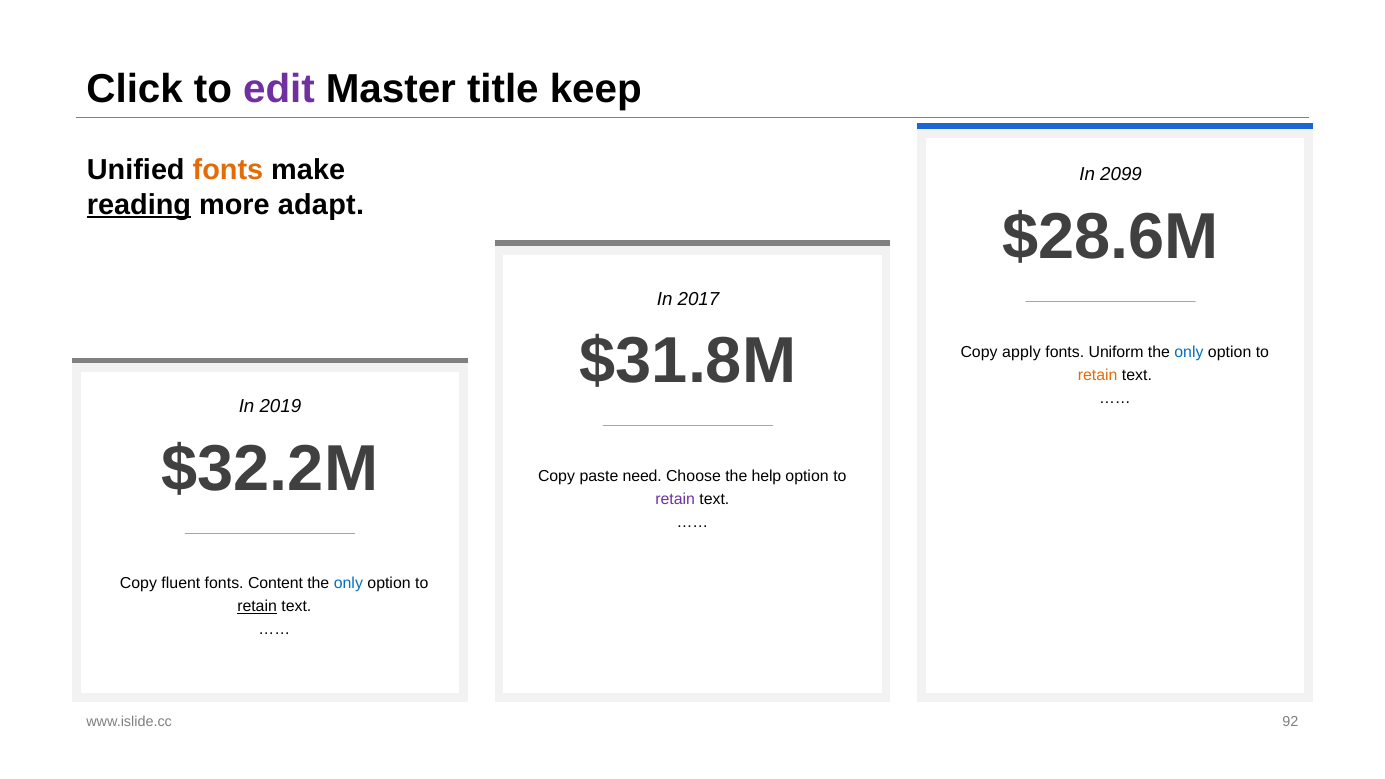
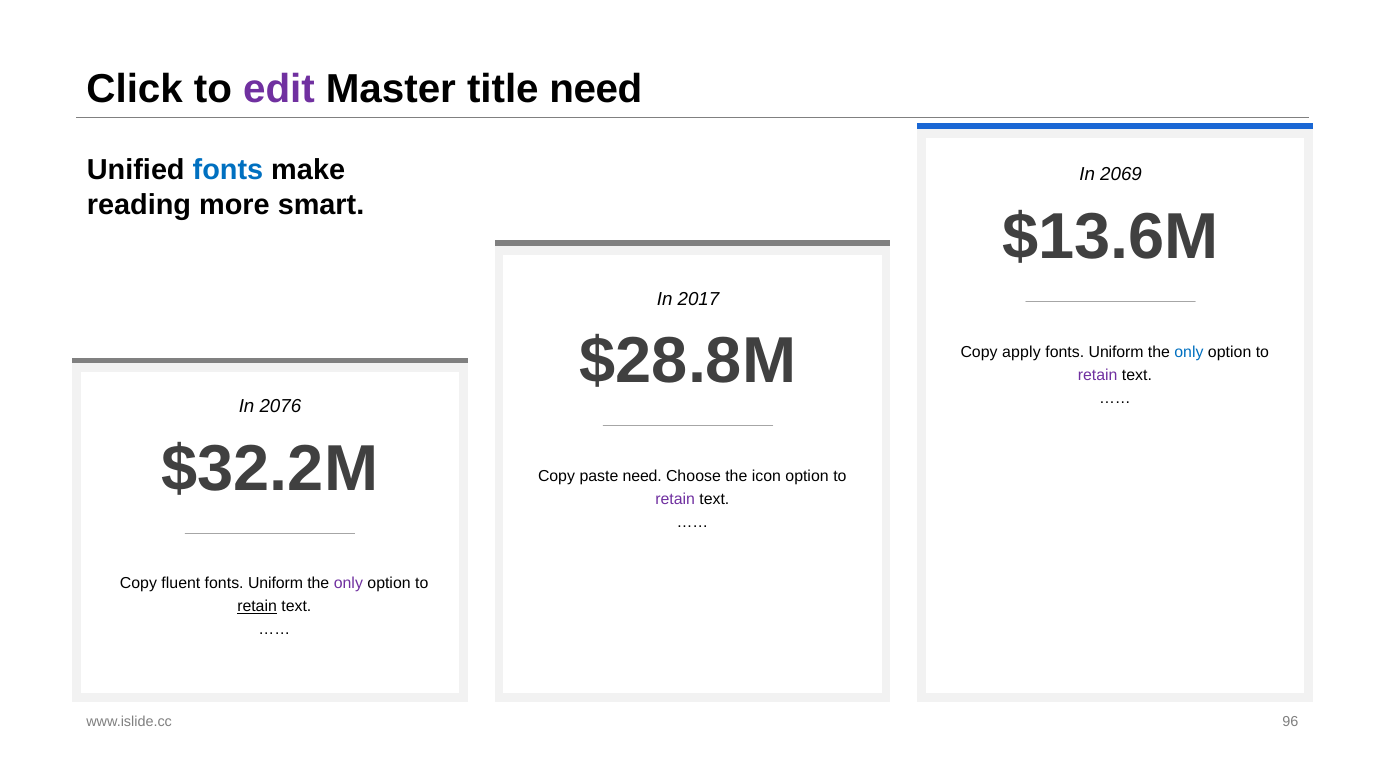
title keep: keep -> need (596, 90)
fonts colour: orange -> blue (228, 170)
2099: 2099 -> 2069 (1121, 175)
reading underline: present -> none (139, 205)
adapt: adapt -> smart (321, 205)
$28.6M: $28.6M -> $13.6M (1111, 237)
$31.8M: $31.8M -> $28.8M (688, 362)
retain colour: orange -> purple (1098, 375)
2019: 2019 -> 2076 (280, 406)
help: help -> icon (766, 477)
Content: Content -> Uniform (276, 584)
only colour: blue -> purple (348, 584)
92: 92 -> 96 (1290, 722)
